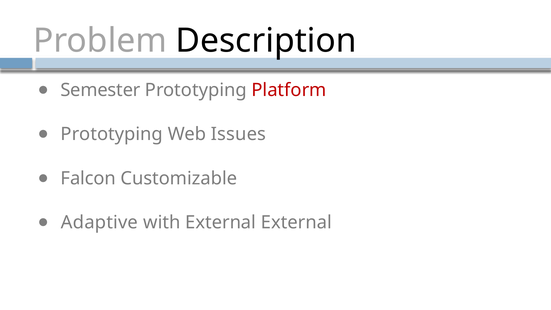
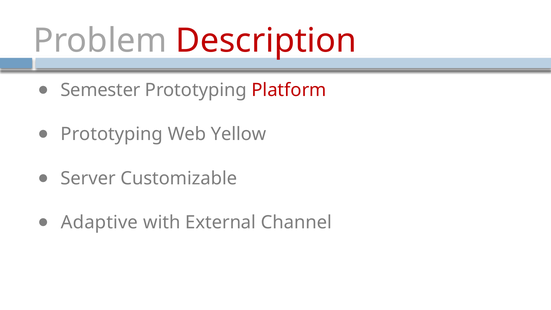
Description colour: black -> red (266, 41)
Issues: Issues -> Yellow (239, 134)
Falcon: Falcon -> Server (88, 178)
External External: External -> Channel (296, 222)
